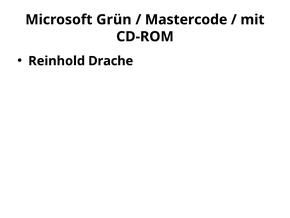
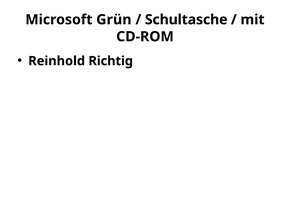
Mastercode: Mastercode -> Schultasche (186, 20)
Drache: Drache -> Richtig (111, 61)
